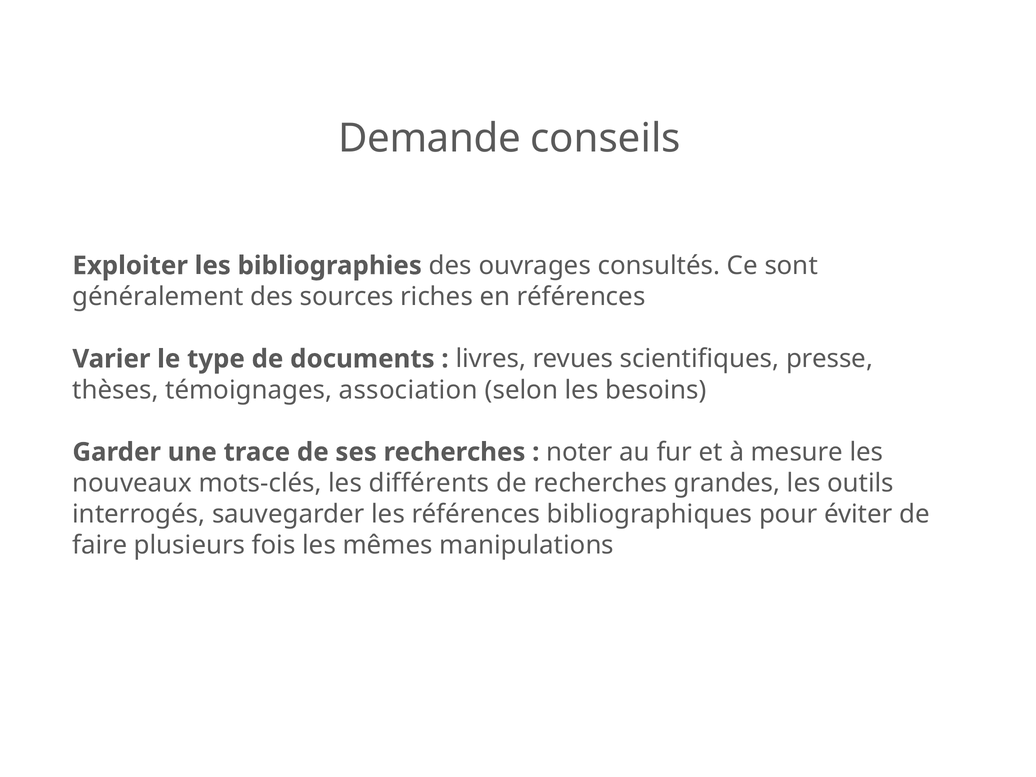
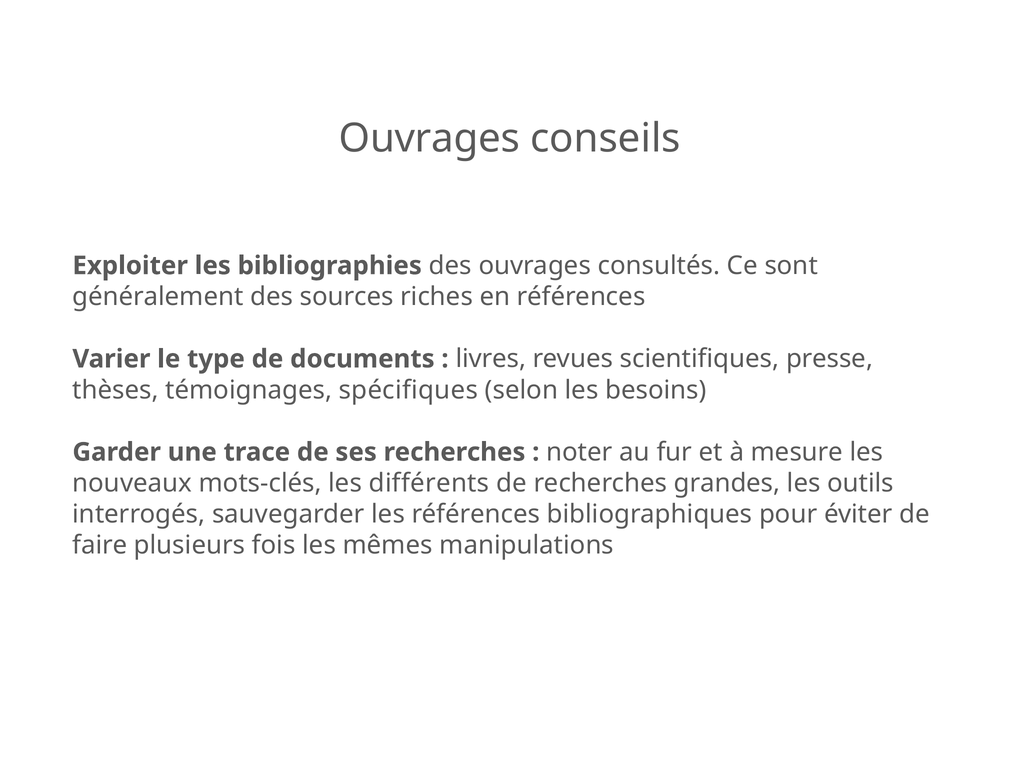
Demande: Demande -> Ouvrages (429, 138)
association: association -> spécifiques (408, 390)
